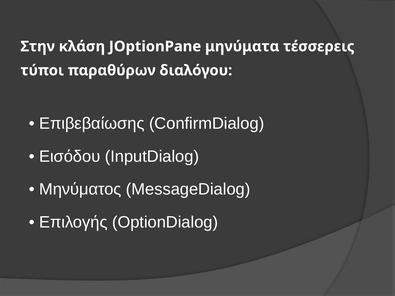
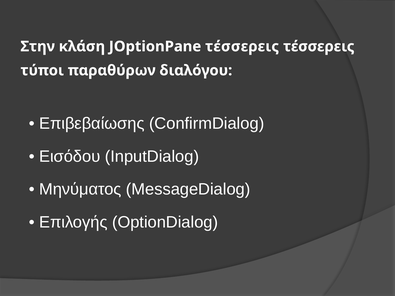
JOptionPane μηνύματα: μηνύματα -> τέσσερεις (242, 46)
